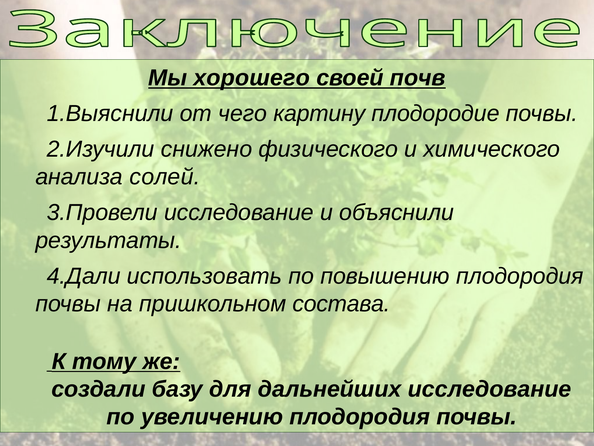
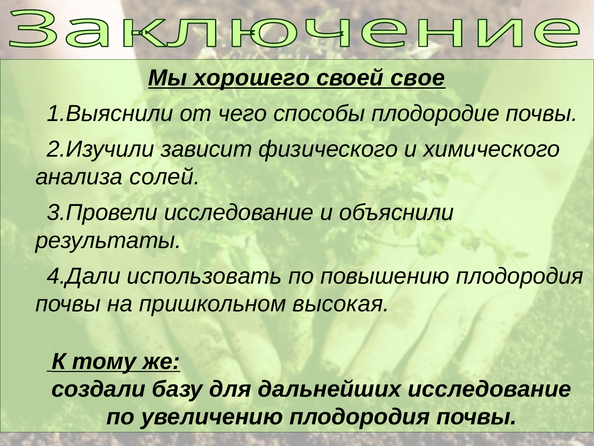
почв: почв -> свое (418, 78)
картину: картину -> способы (319, 113)
снижено: снижено -> зависит (207, 149)
состава: состава -> высокая (341, 304)
